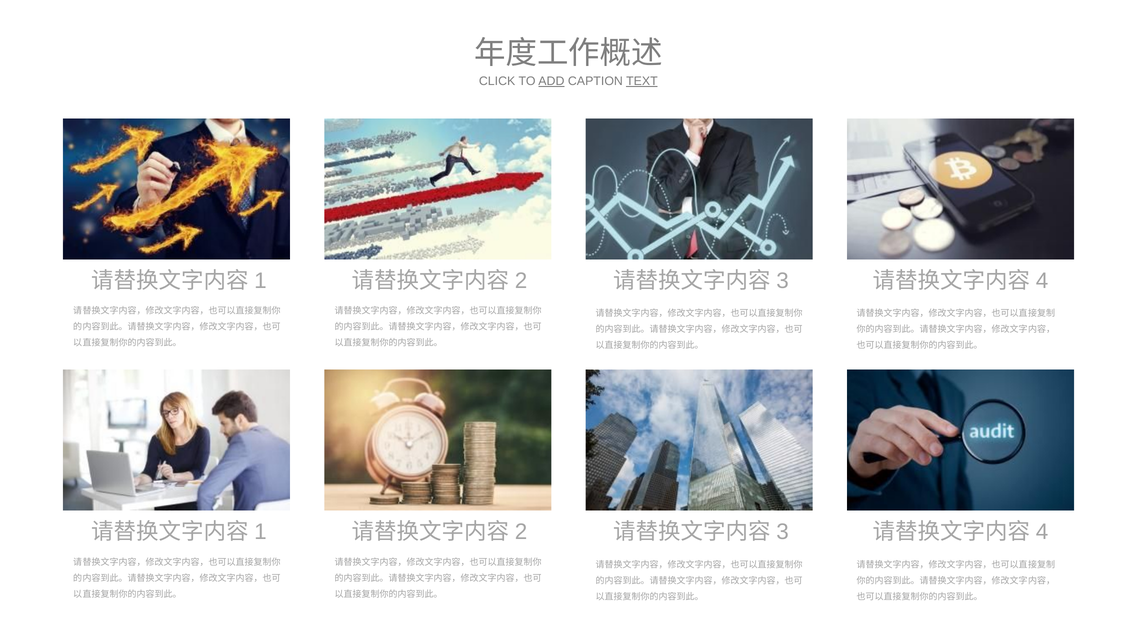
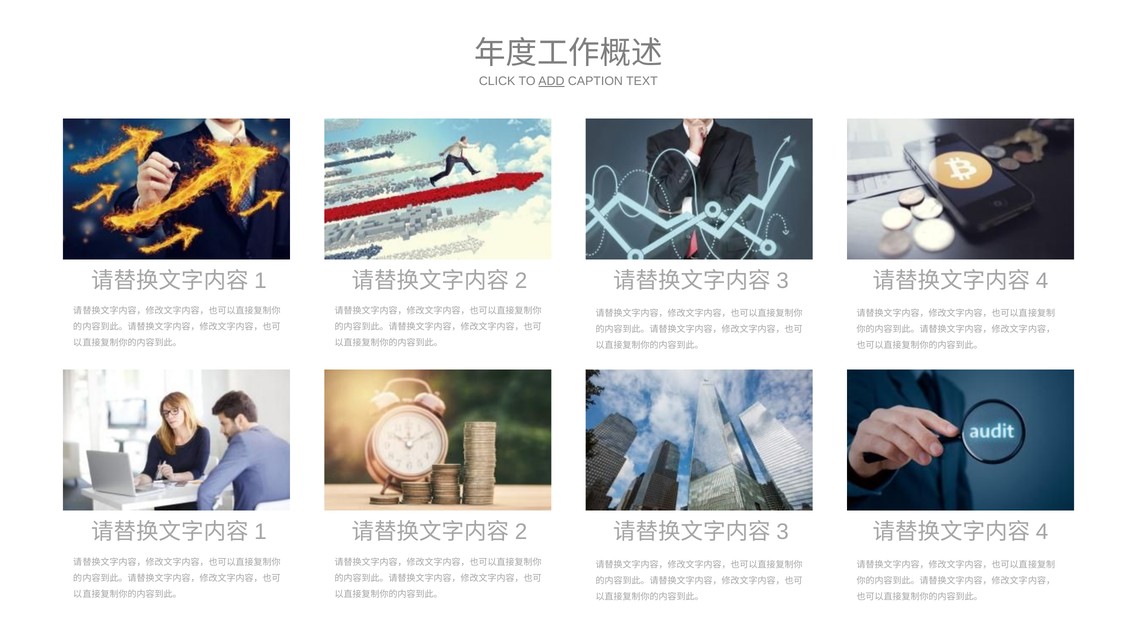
TEXT underline: present -> none (642, 81)
